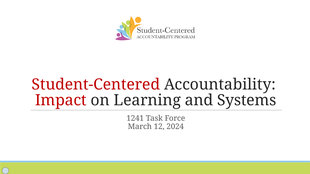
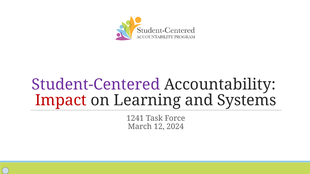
Student-Centered colour: red -> purple (96, 85)
